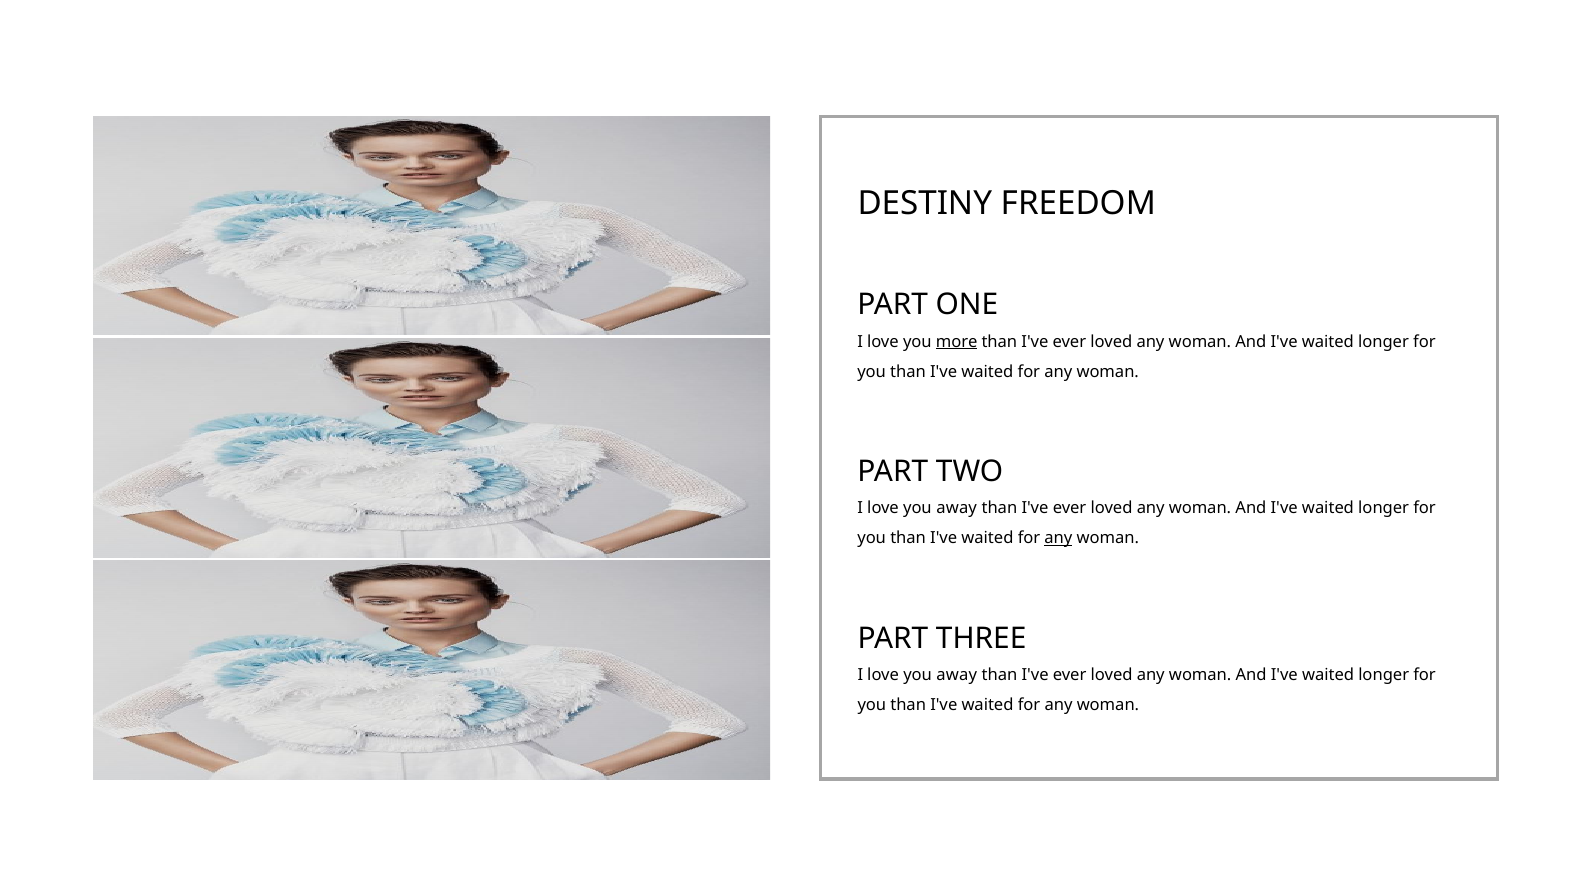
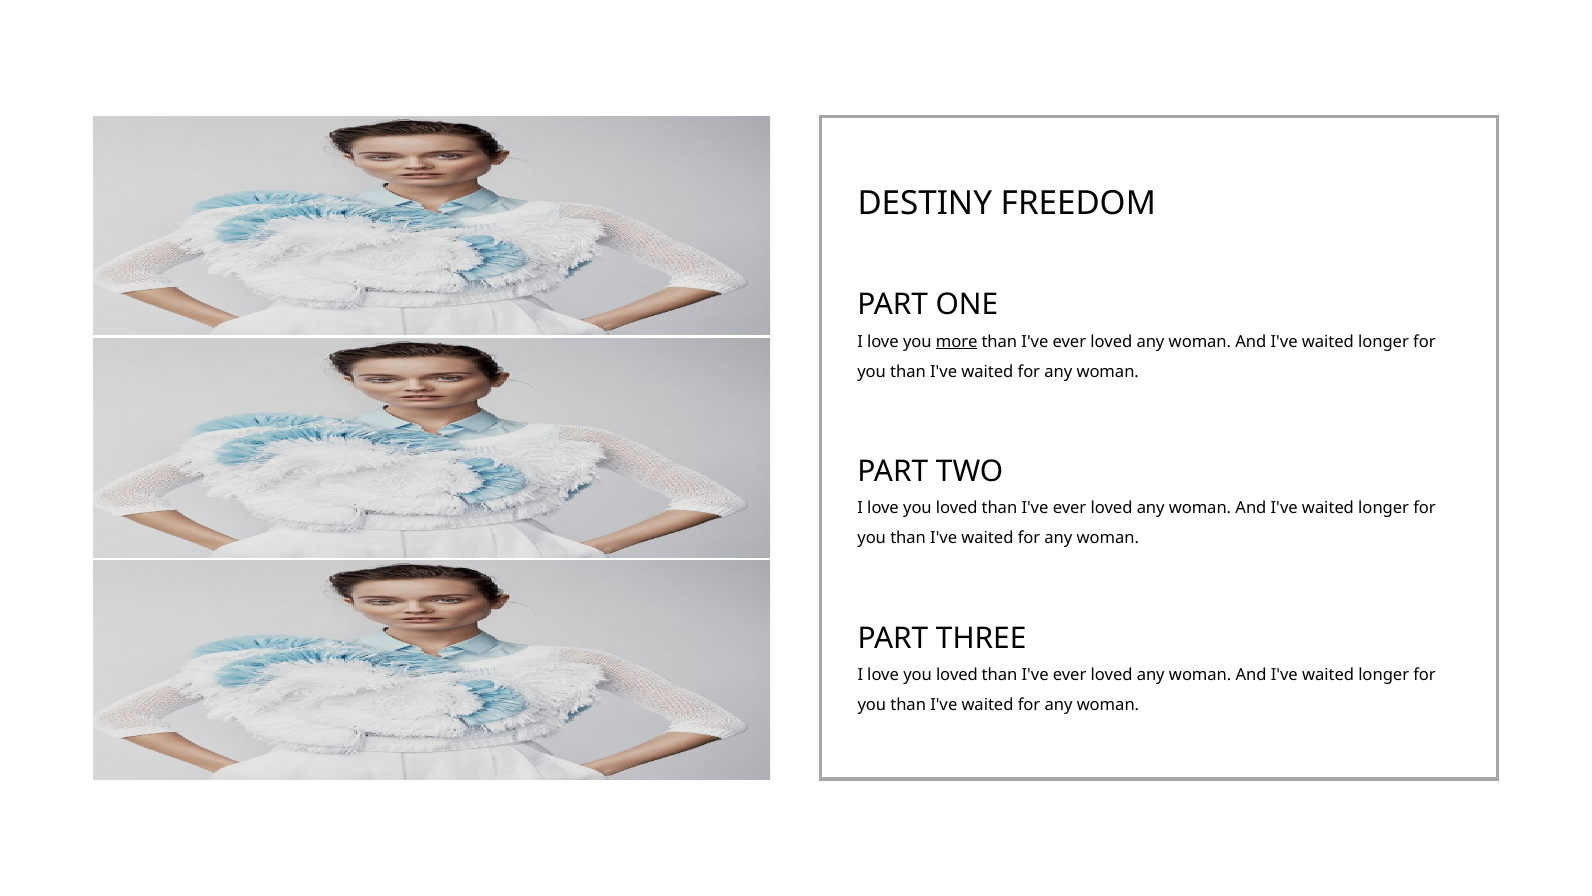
away: away -> loved (957, 508)
any underline: present -> none (1058, 538)
away: away -> loved (957, 675)
